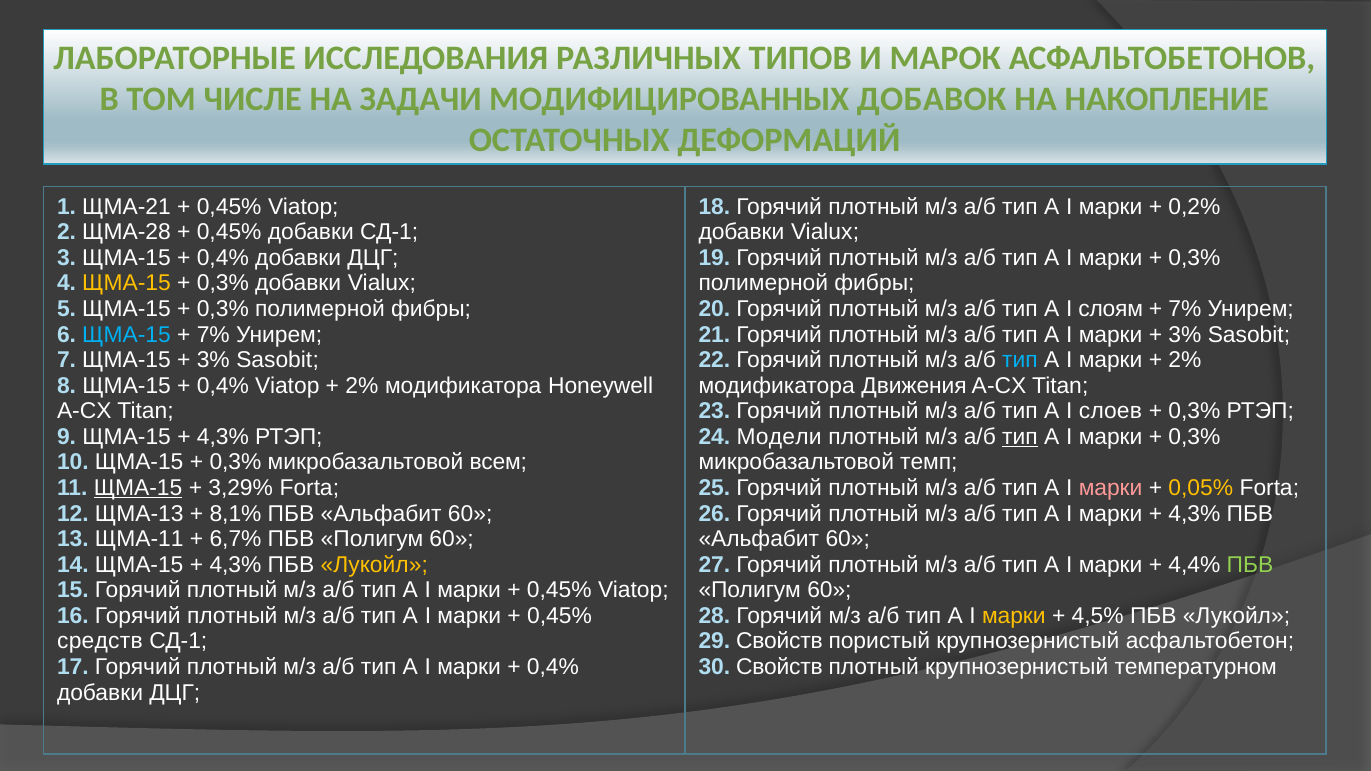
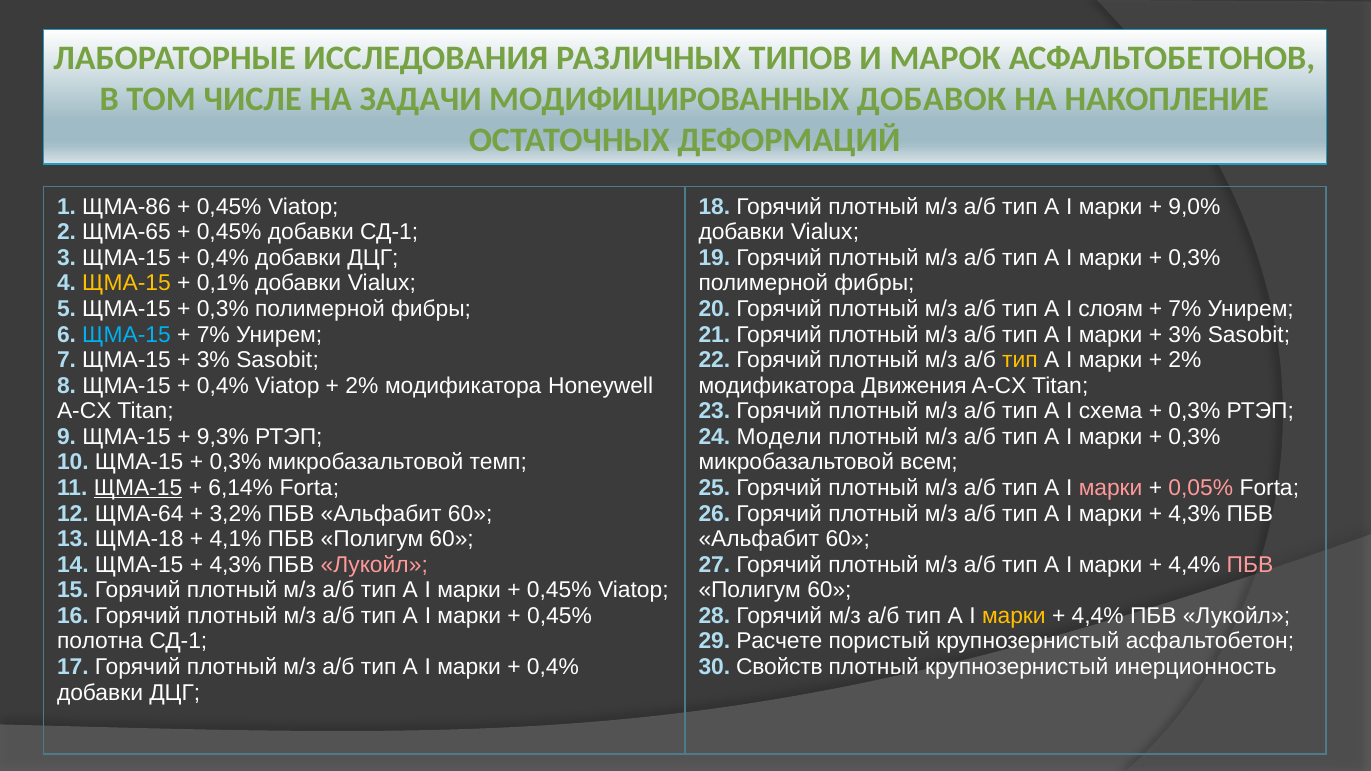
ЩМА-21: ЩМА-21 -> ЩМА-86 (126, 207)
0,2%: 0,2% -> 9,0% (1194, 207)
ЩМА-28: ЩМА-28 -> ЩМА-65 (126, 232)
0,3%: 0,3% -> 0,1% (223, 283)
тип colour: light blue -> yellow (1020, 360)
слоев: слоев -> схема (1111, 411)
4,3%: 4,3% -> 9,3% (223, 437)
тип underline: present -> none (1020, 437)
всем: всем -> темп (498, 463)
темп: темп -> всем (929, 463)
3,29%: 3,29% -> 6,14% (241, 488)
0,05% colour: yellow -> pink (1201, 488)
ЩМА-13: ЩМА-13 -> ЩМА-64 (139, 514)
8,1%: 8,1% -> 3,2% (236, 514)
ЩМА-11: ЩМА-11 -> ЩМА-18 (139, 539)
6,7%: 6,7% -> 4,1% (236, 539)
Лукойл colour: yellow -> pink (374, 565)
ПБВ colour: light green -> pink (1250, 565)
4,5%: 4,5% -> 4,4% (1098, 616)
средств: средств -> полотна (100, 642)
29 Свойств: Свойств -> Расчете (779, 642)
температурном: температурном -> инерционность (1196, 667)
